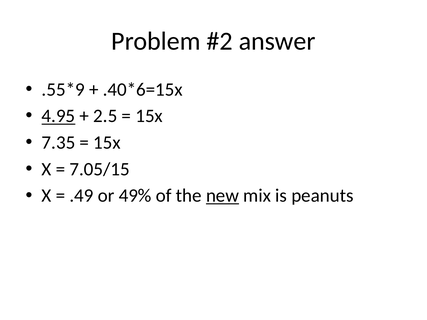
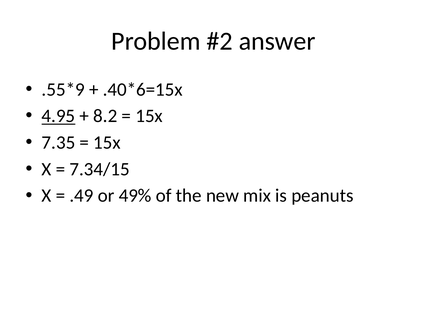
2.5: 2.5 -> 8.2 (105, 116)
7.05/15: 7.05/15 -> 7.34/15 (100, 169)
new underline: present -> none (222, 196)
